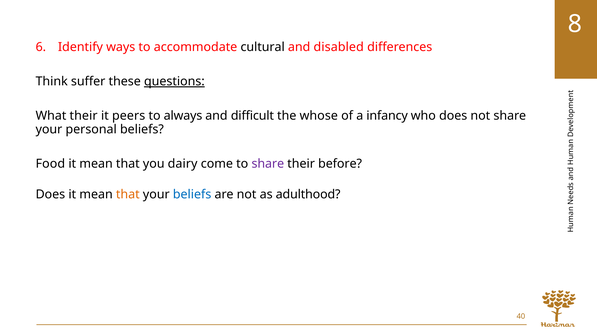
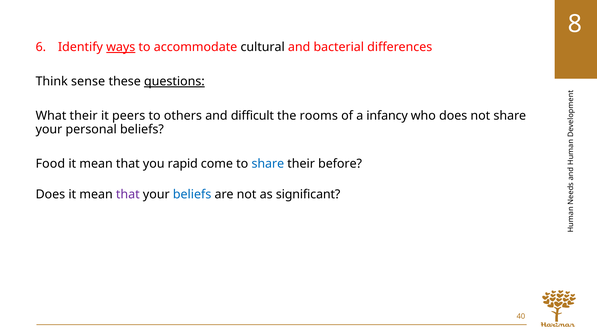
ways underline: none -> present (121, 47)
disabled: disabled -> bacterial (339, 47)
suffer: suffer -> sense (88, 81)
always: always -> others (183, 116)
whose: whose -> rooms (319, 116)
dairy: dairy -> rapid (183, 164)
share colour: purple -> blue (268, 164)
that colour: orange -> purple (128, 194)
adulthood: adulthood -> significant (308, 194)
